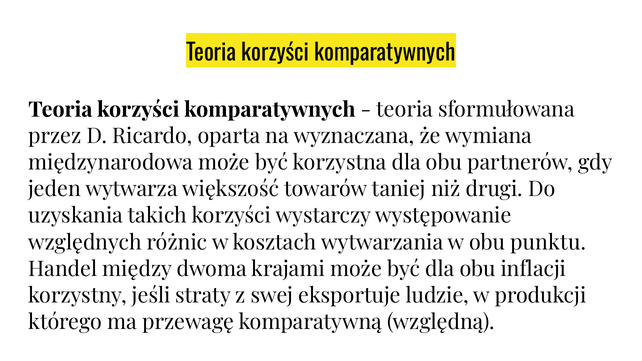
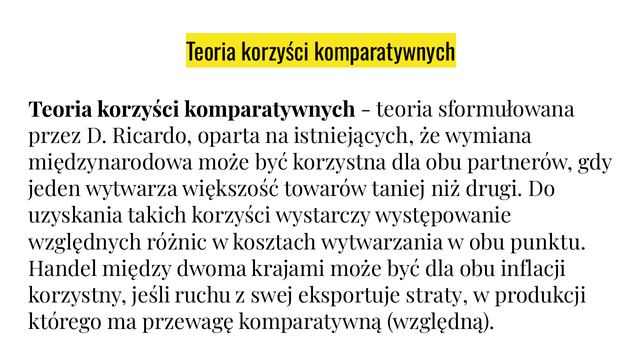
wyznaczana: wyznaczana -> istniejących (354, 136)
straty: straty -> ruchu (203, 296)
ludzie: ludzie -> straty (437, 296)
